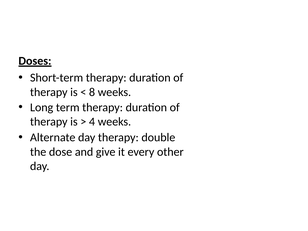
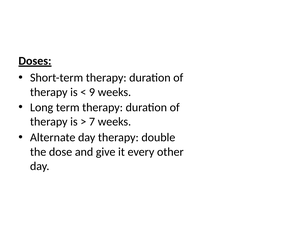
8: 8 -> 9 (92, 92)
4: 4 -> 7 (92, 122)
